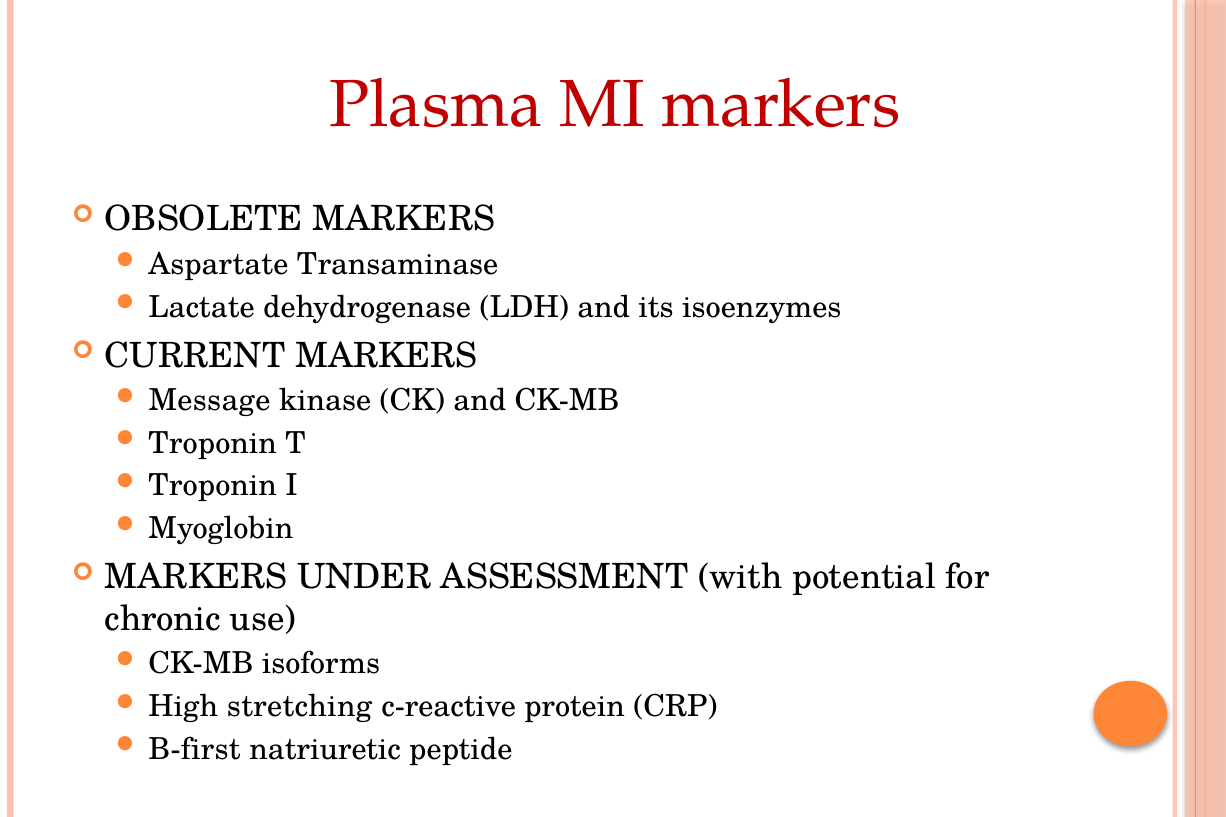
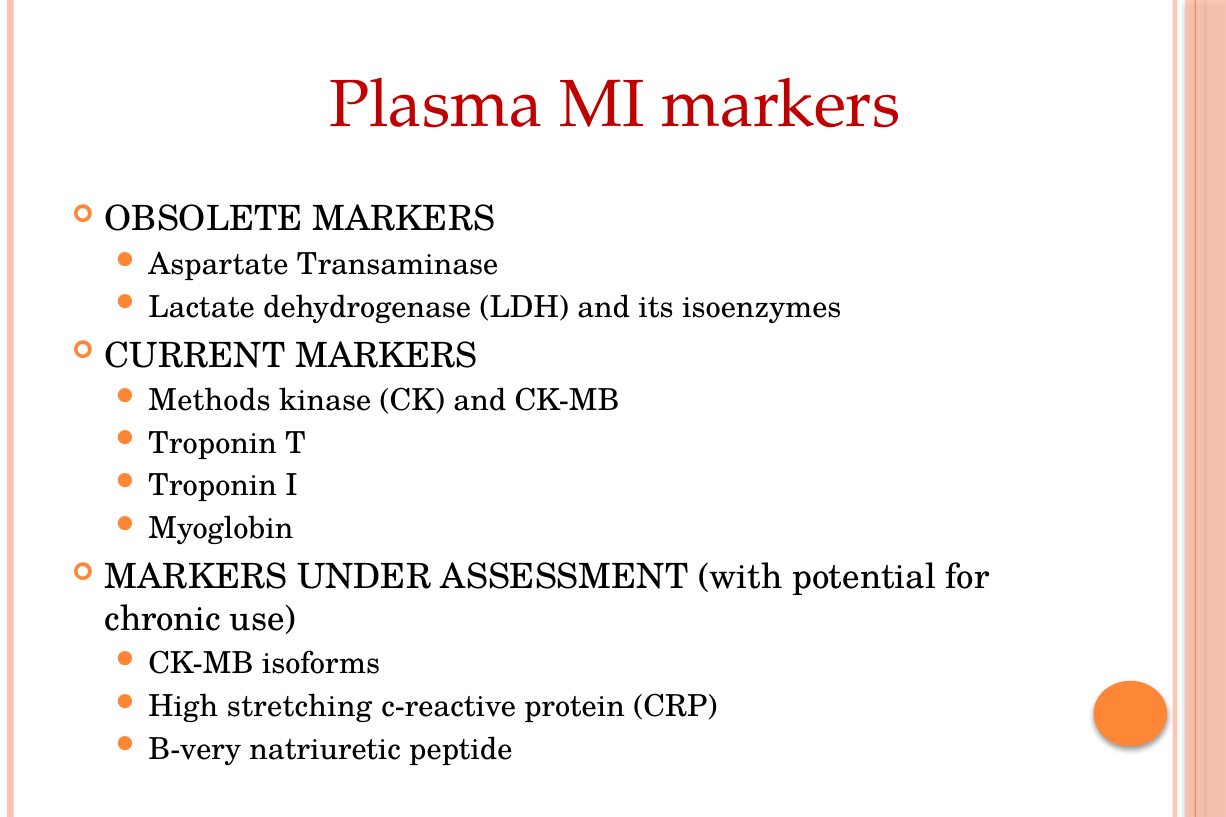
Message: Message -> Methods (210, 401)
B-first: B-first -> B-very (195, 750)
